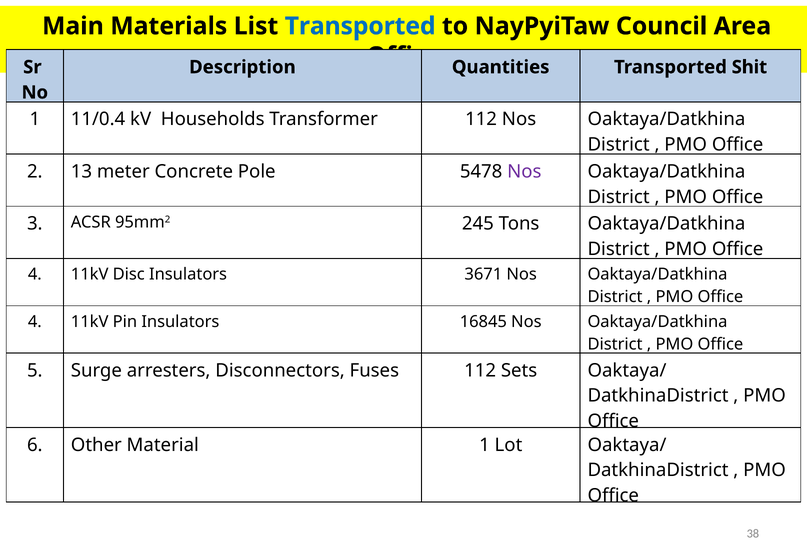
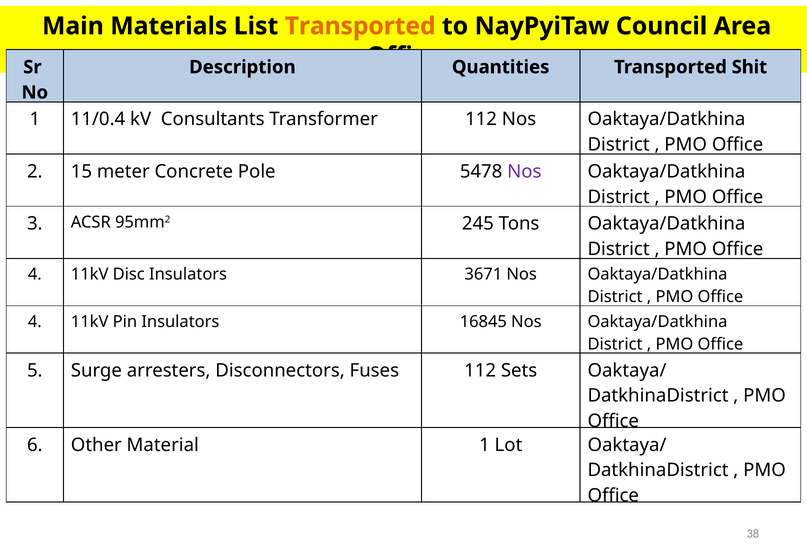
Transported colour: blue -> orange (360, 26)
Households: Households -> Consultants (213, 119)
13: 13 -> 15 (81, 171)
